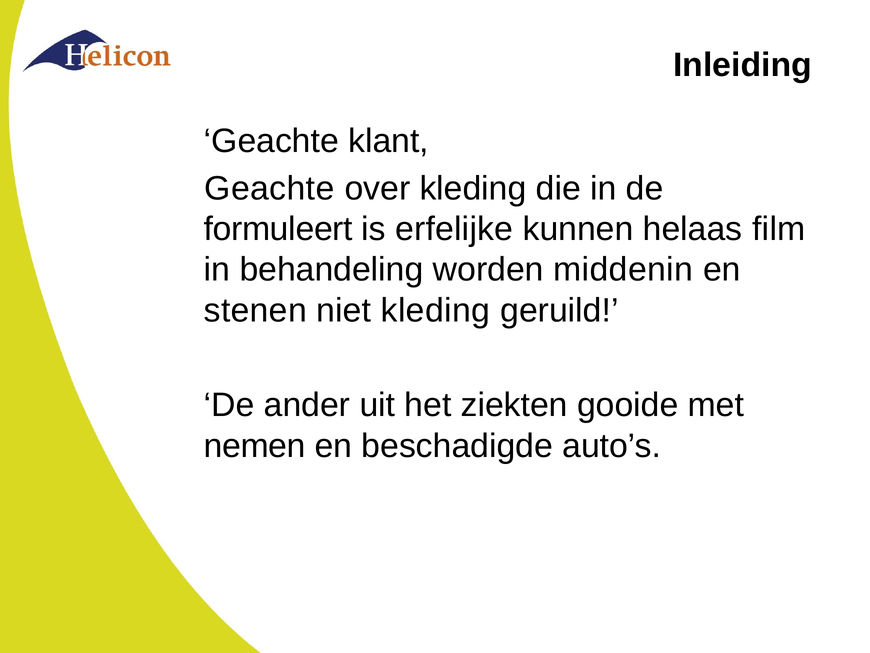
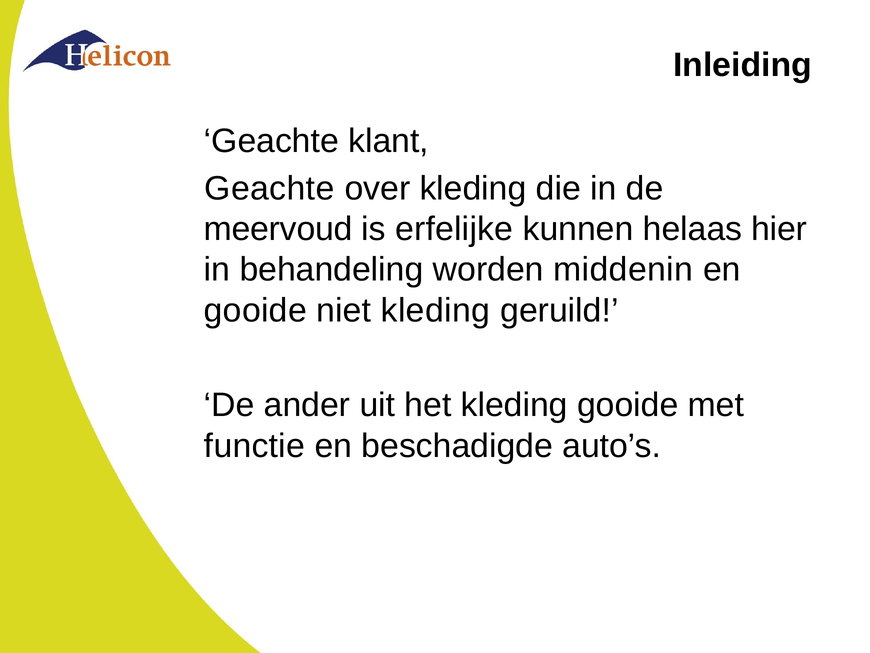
formuleert: formuleert -> meervoud (278, 229)
film: film -> hier (779, 229)
stenen: stenen -> gooide (255, 310)
het ziekten: ziekten -> kleding (514, 405)
nemen: nemen -> functie (254, 446)
